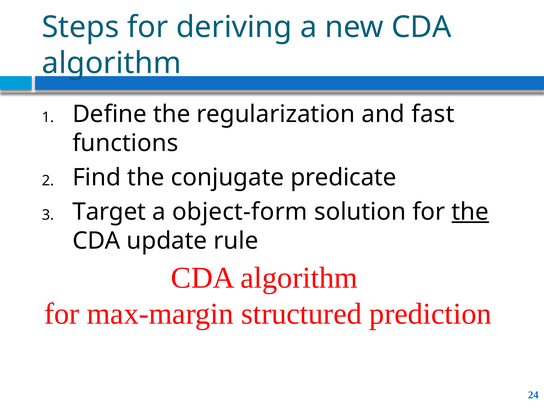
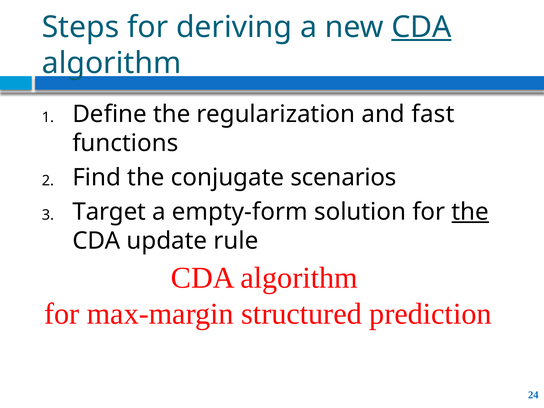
CDA underline: none -> present (421, 27)
predicate: predicate -> scenarios (343, 177)
object-form: object-form -> empty-form (240, 212)
